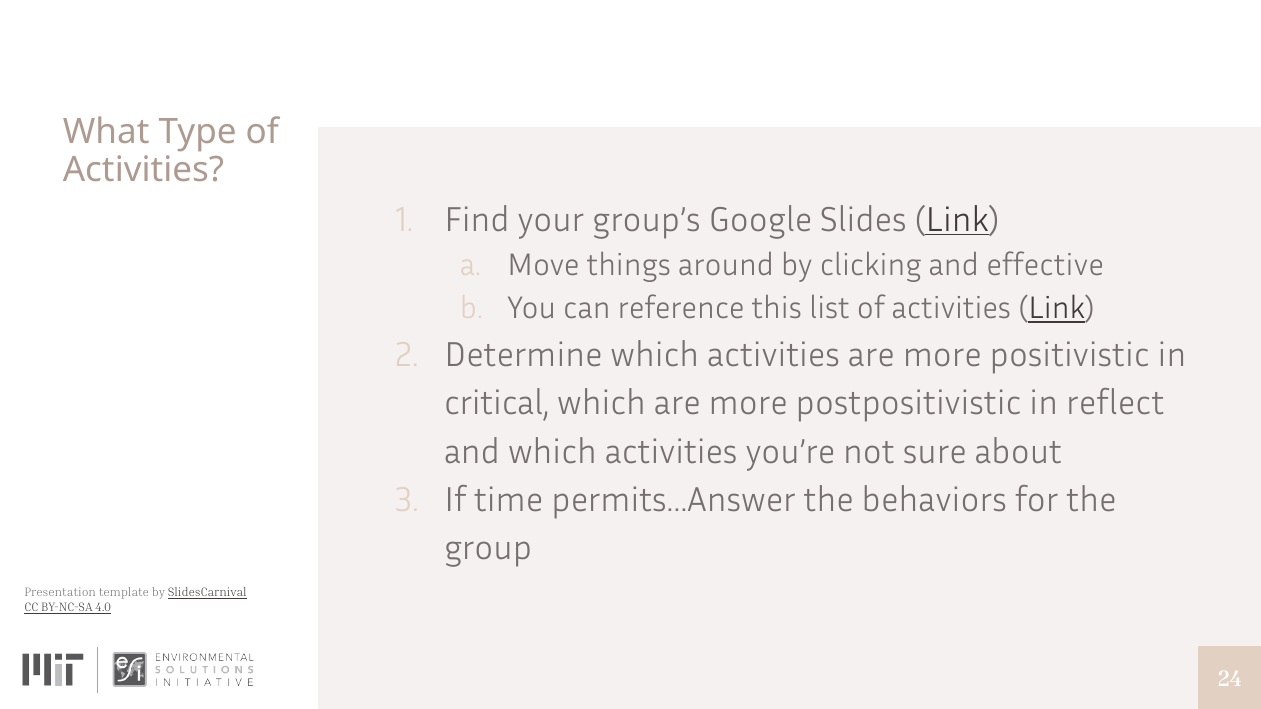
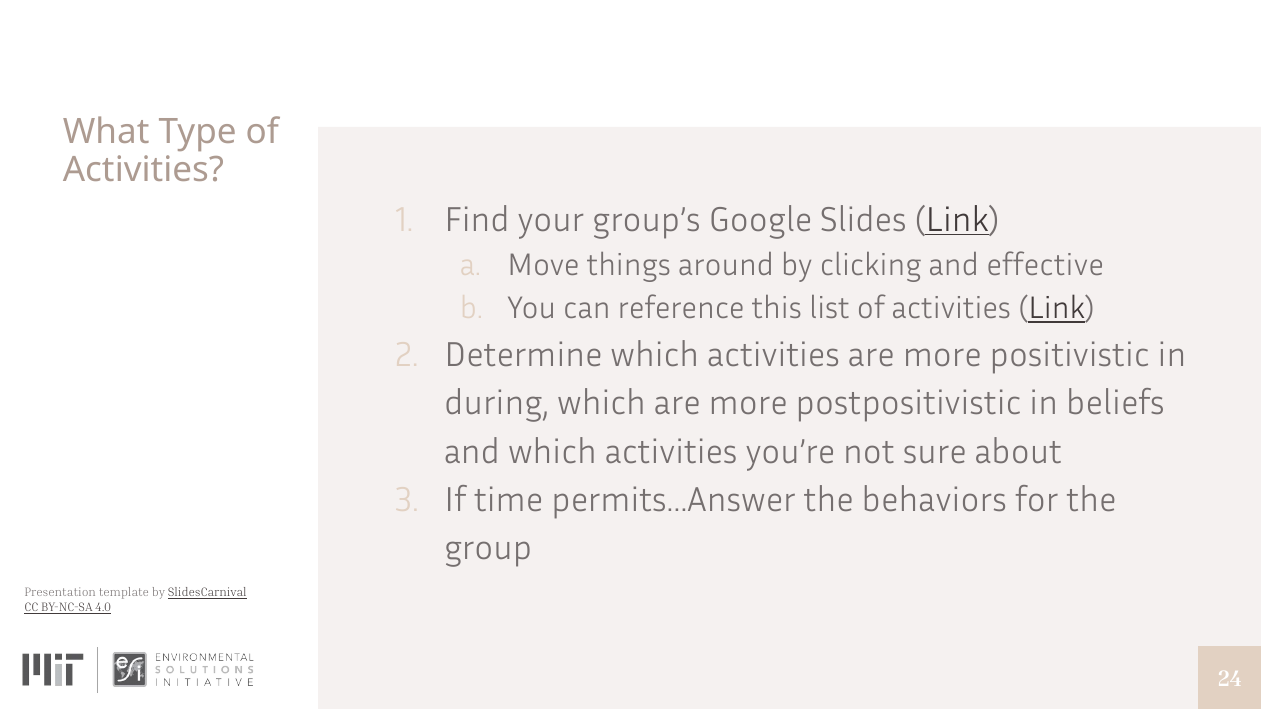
critical: critical -> during (497, 403)
reflect: reflect -> beliefs (1115, 403)
